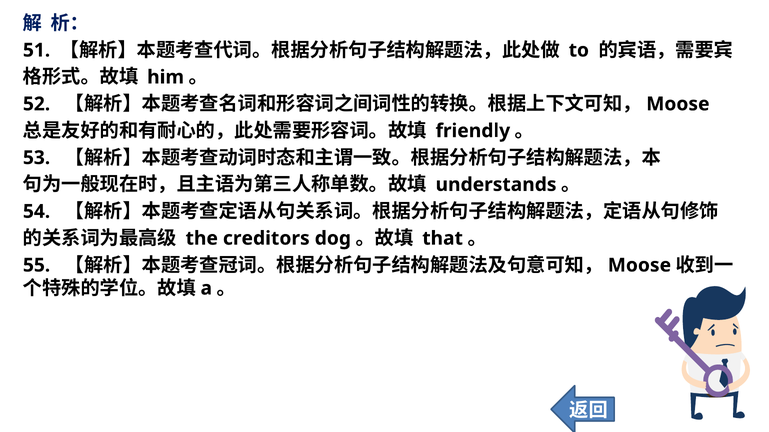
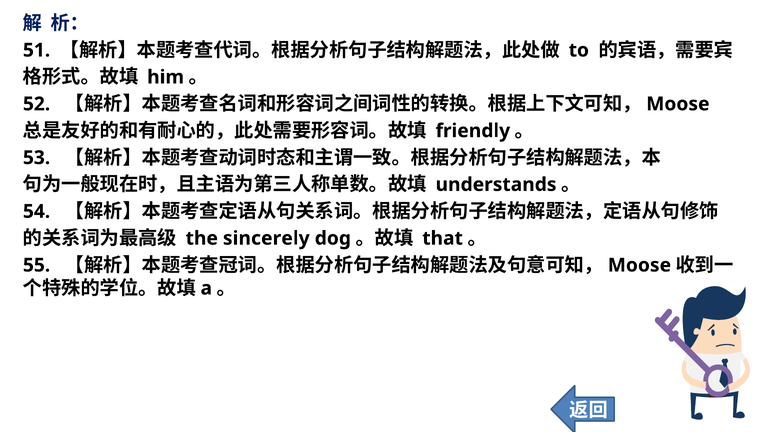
creditors: creditors -> sincerely (266, 239)
